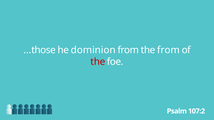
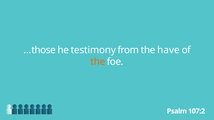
dominion: dominion -> testimony (93, 50)
the from: from -> have (168, 50)
the colour: red -> orange (98, 62)
